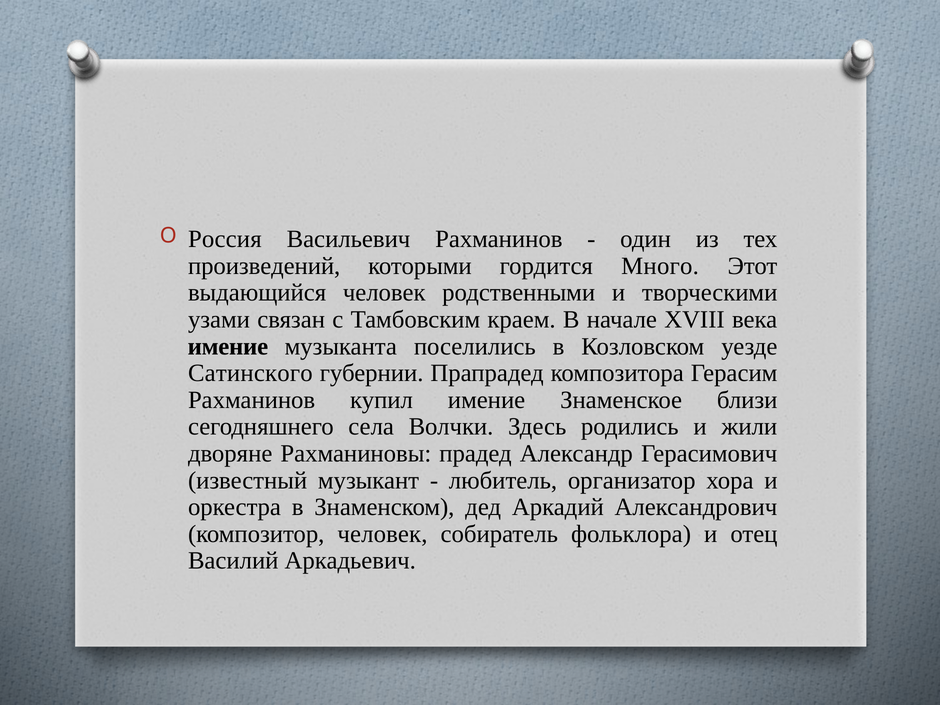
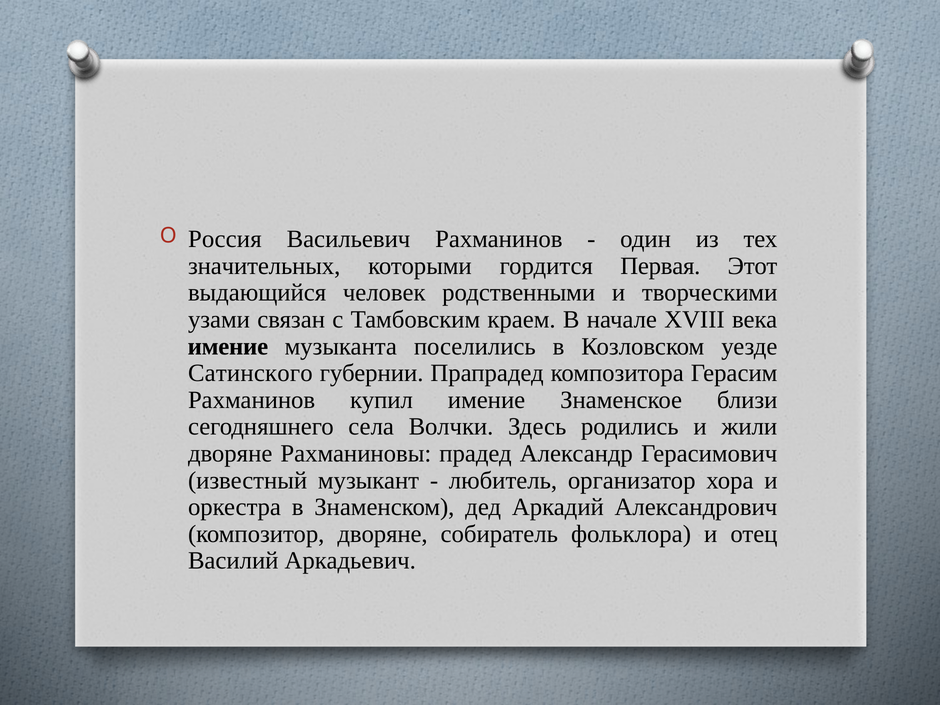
произведений: произведений -> значительных (264, 266)
Много: Много -> Первая (660, 266)
композитор человек: человек -> дворяне (383, 534)
